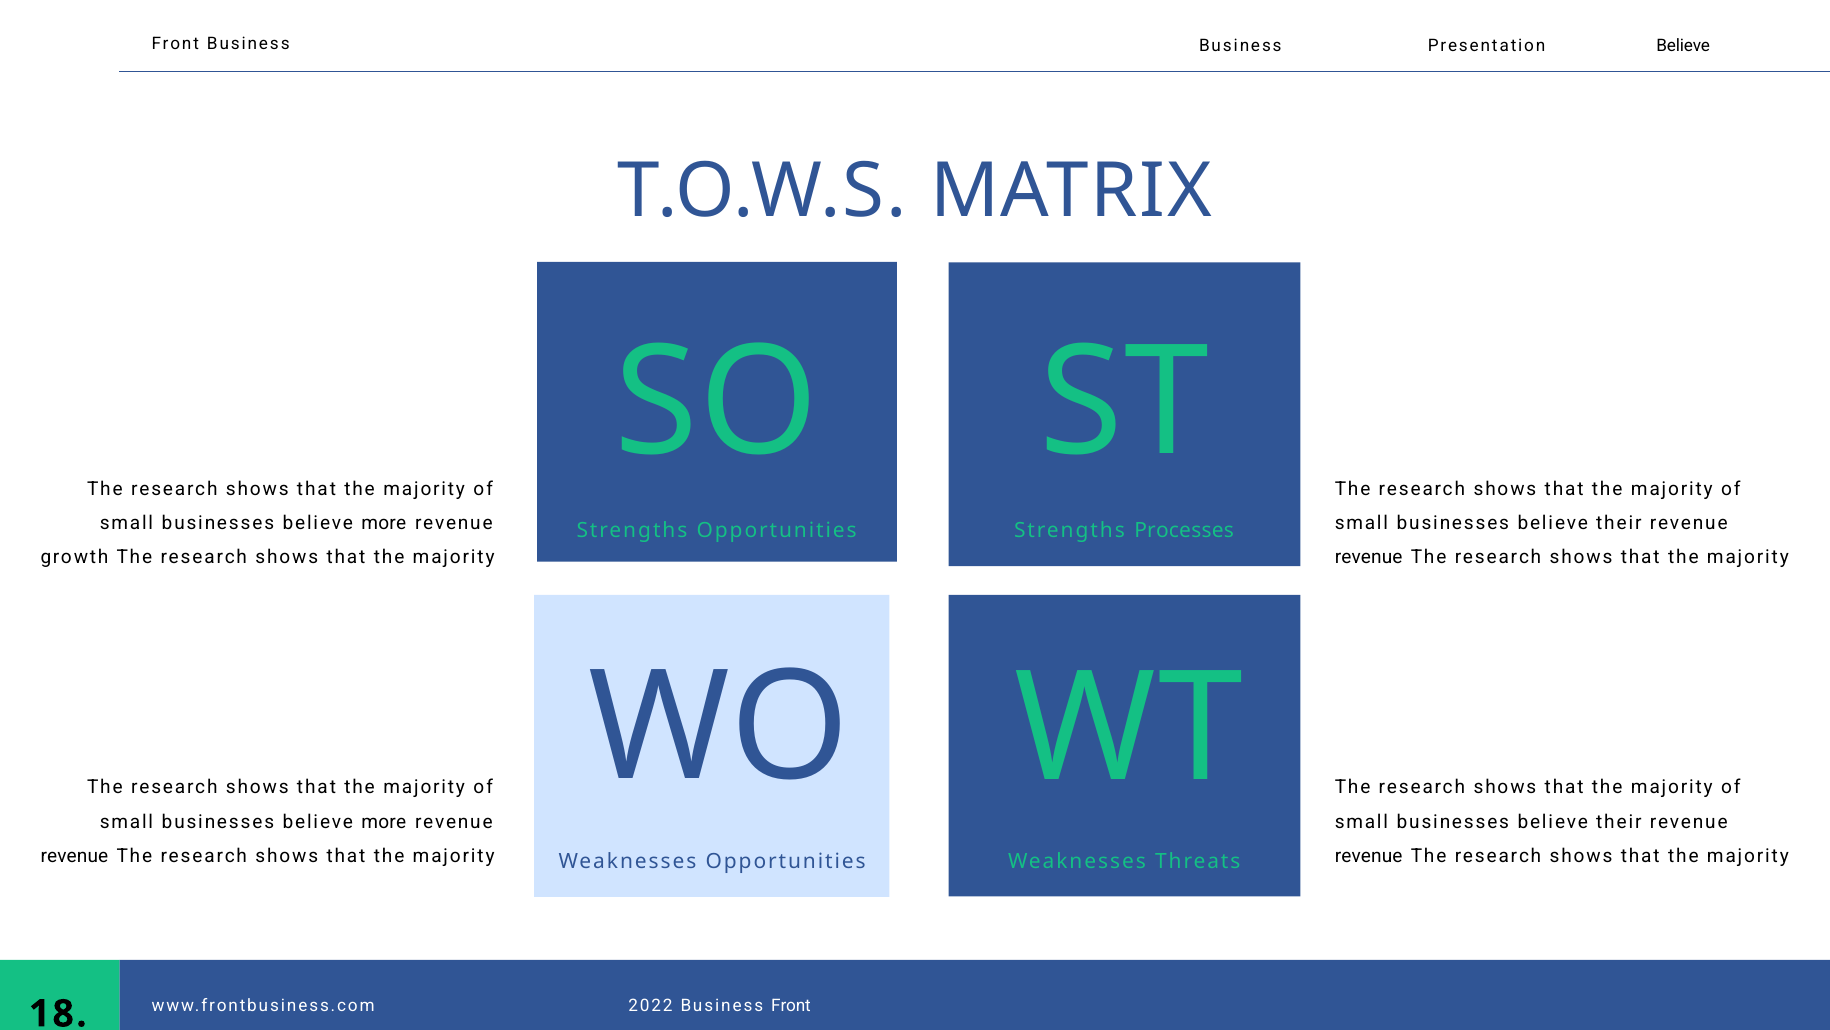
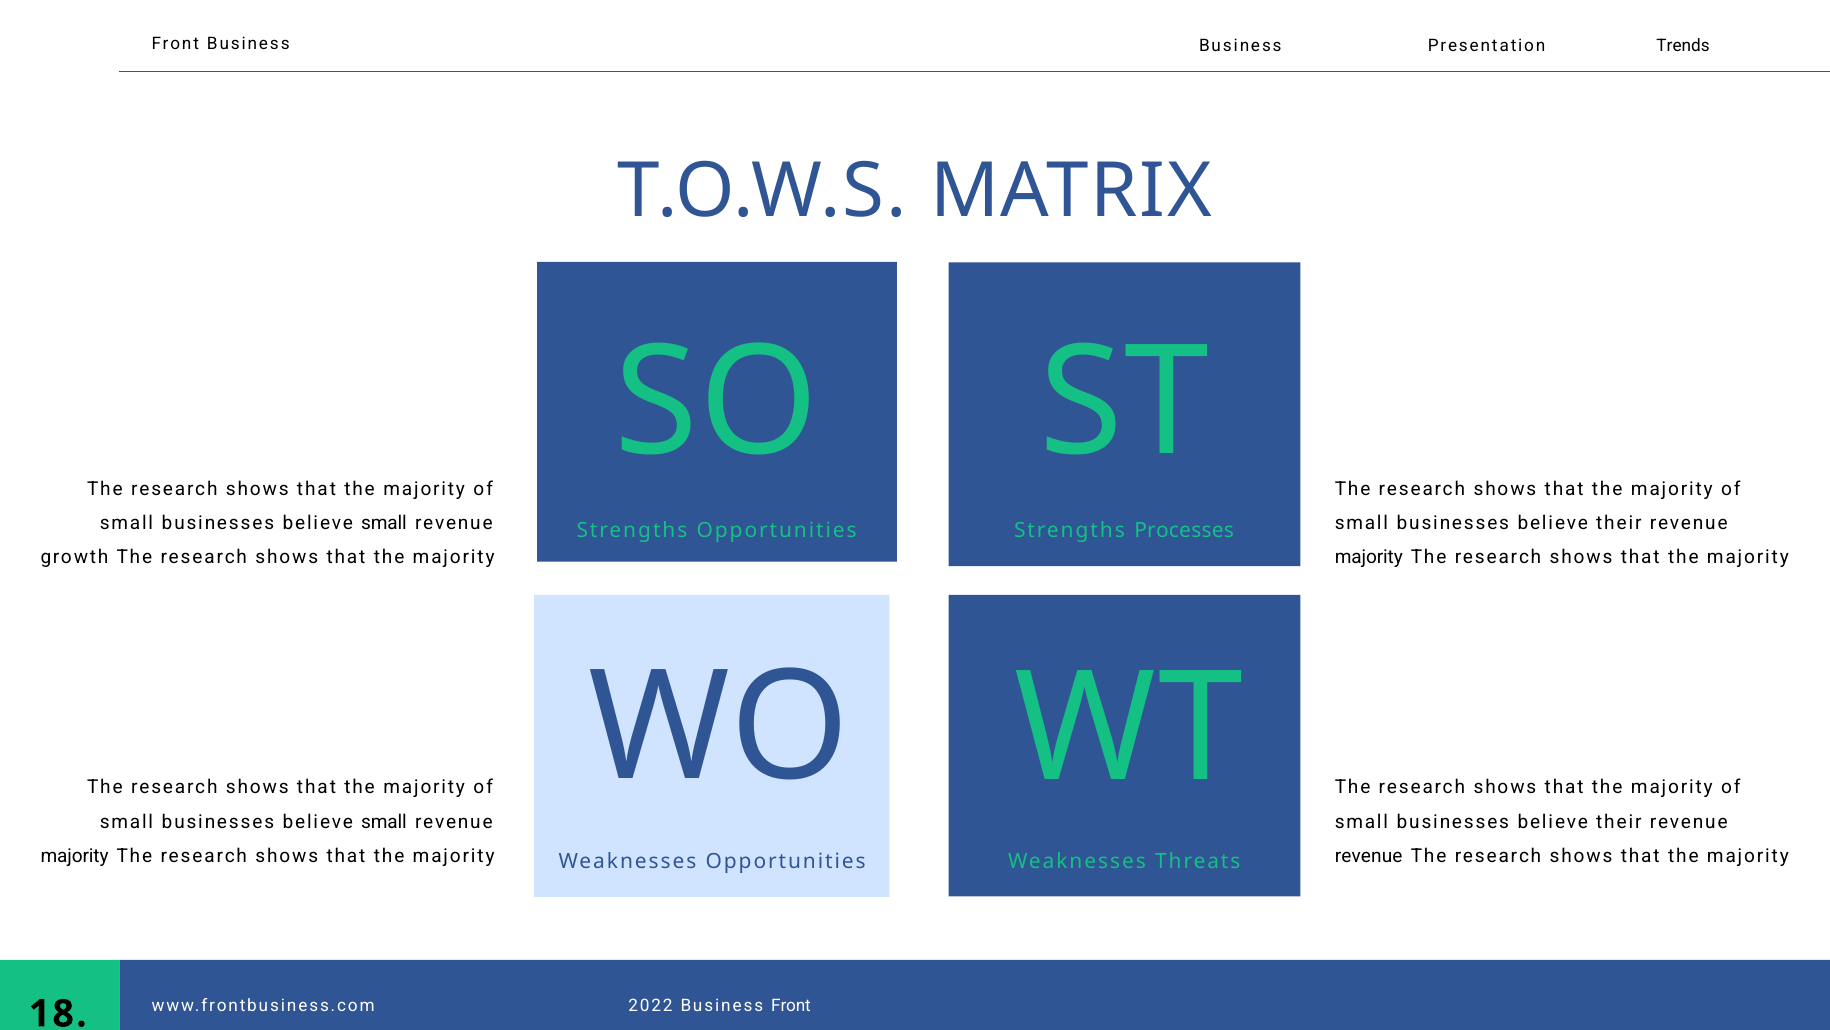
Presentation Believe: Believe -> Trends (1683, 46)
more: more -> small (384, 523)
revenue: revenue -> majority (1369, 557)
more: more -> small (384, 821)
revenue: revenue -> majority (75, 856)
